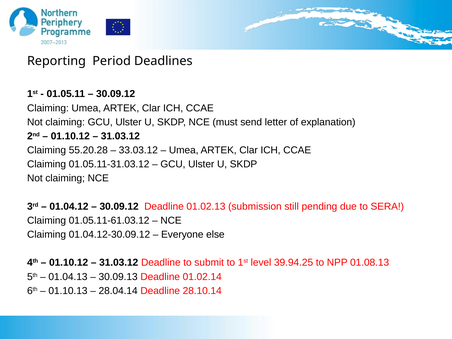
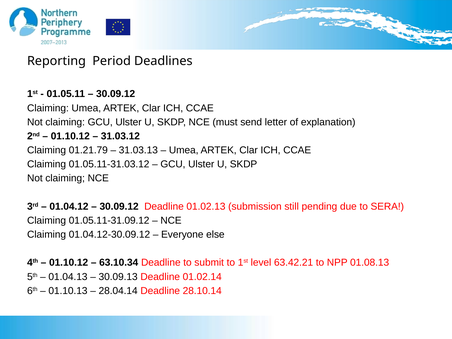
55.20.28: 55.20.28 -> 01.21.79 (88, 150)
33.03.12: 33.03.12 -> 31.03.13 (138, 150)
01.05.11-61.03.12: 01.05.11-61.03.12 -> 01.05.11-31.09.12 (109, 220)
31.03.12: 31.03.12 -> 63.10.34 (119, 263)
39.94.25: 39.94.25 -> 63.42.21 (294, 263)
